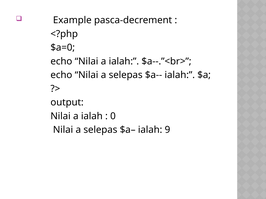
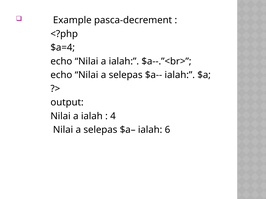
$a=0: $a=0 -> $a=4 (63, 48)
0: 0 -> 4 (113, 116)
9: 9 -> 6 (167, 130)
